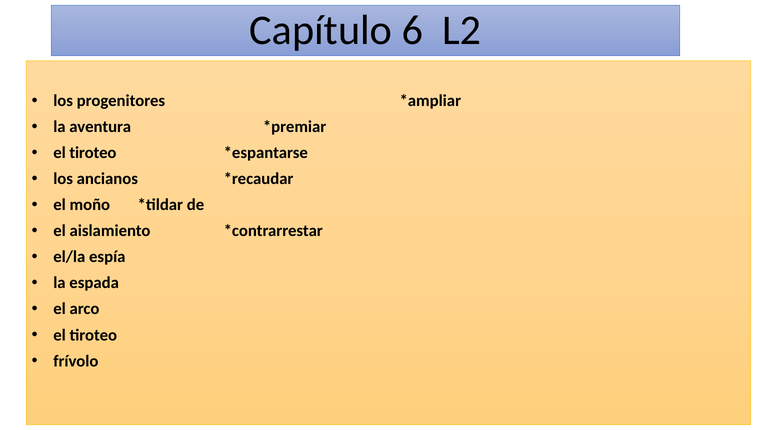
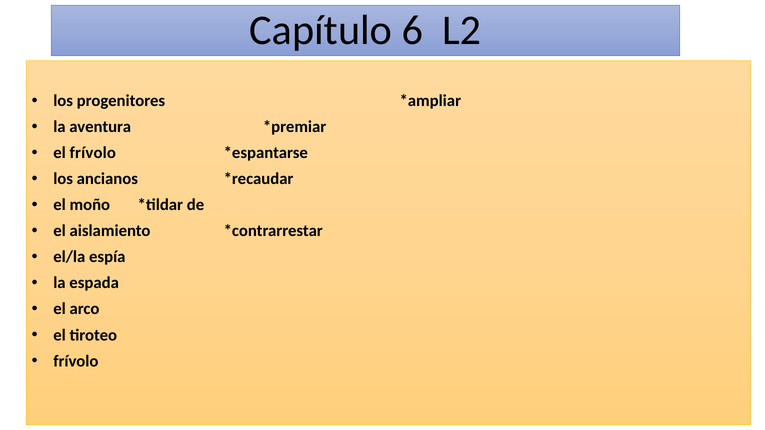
tiroteo: tiroteo -> frívolo (93, 153)
